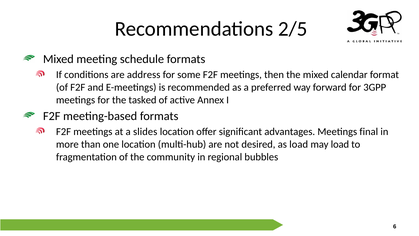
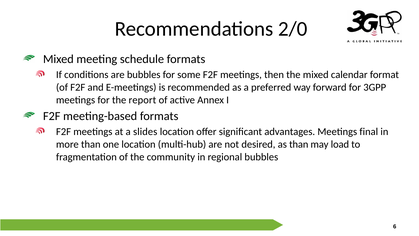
2/5: 2/5 -> 2/0 (293, 29)
are address: address -> bubbles (144, 75)
tasked: tasked -> report (142, 100)
as load: load -> than (299, 144)
